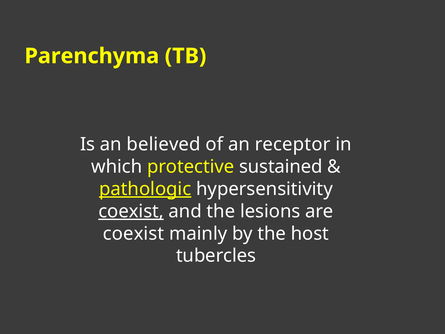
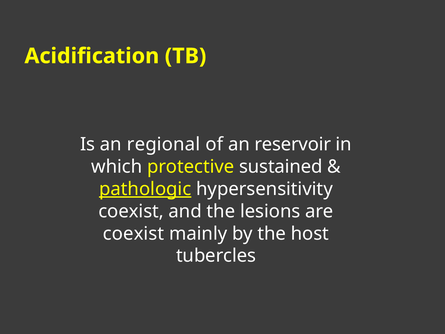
Parenchyma: Parenchyma -> Acidification (92, 56)
believed: believed -> regional (164, 144)
receptor: receptor -> reservoir (293, 144)
coexist underline: present -> none (131, 211)
